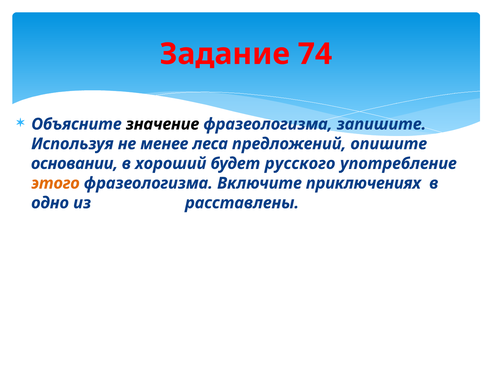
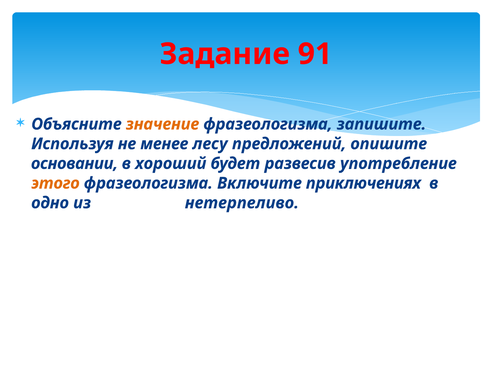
74: 74 -> 91 (315, 54)
значение colour: black -> orange (162, 124)
леса: леса -> лесу (210, 144)
русского: русского -> развесив (300, 164)
расставлены: расставлены -> нетерпеливо (242, 203)
